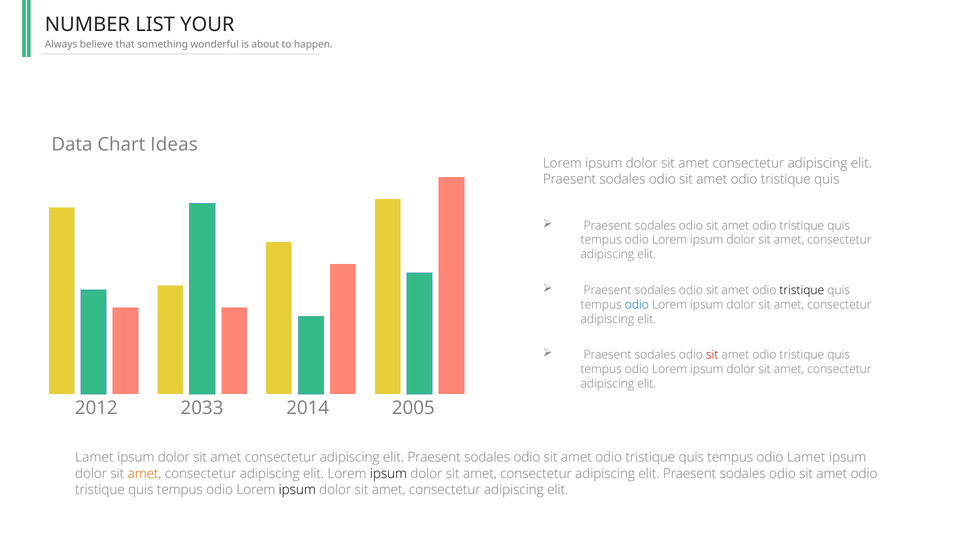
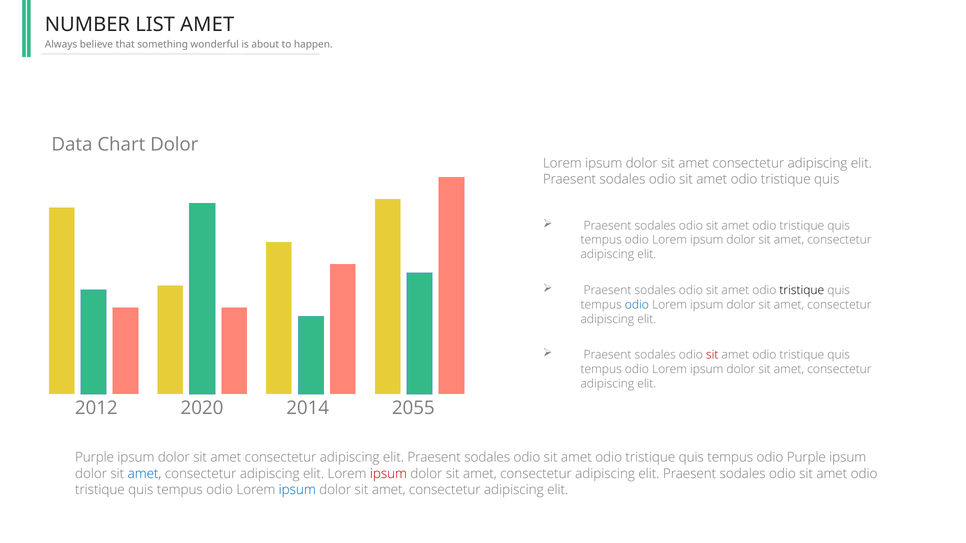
LIST YOUR: YOUR -> AMET (207, 25)
Chart Ideas: Ideas -> Dolor (174, 144)
2033: 2033 -> 2020 (202, 409)
2005: 2005 -> 2055 (413, 409)
Lamet: Lamet -> Purple (95, 458)
odio Lamet: Lamet -> Purple (806, 458)
amet colour: orange -> blue (145, 474)
ipsum colour: black -> red (388, 474)
ipsum colour: black -> blue (297, 490)
